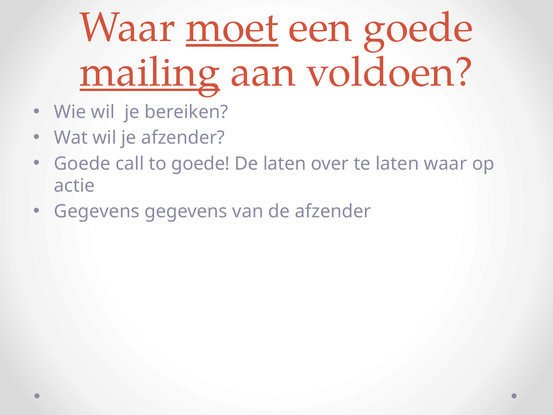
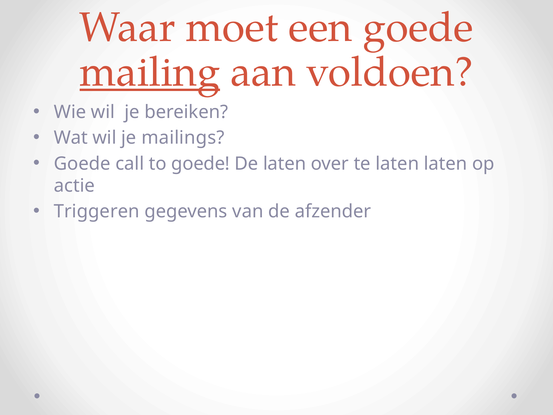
moet underline: present -> none (232, 27)
je afzender: afzender -> mailings (183, 138)
laten waar: waar -> laten (446, 163)
Gegevens: Gegevens -> Triggeren (97, 211)
